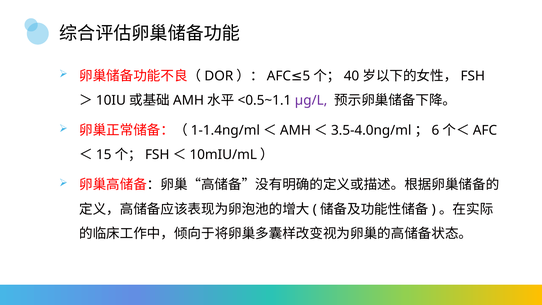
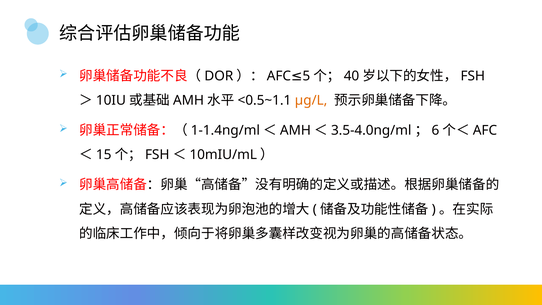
µg/L colour: purple -> orange (311, 100)
